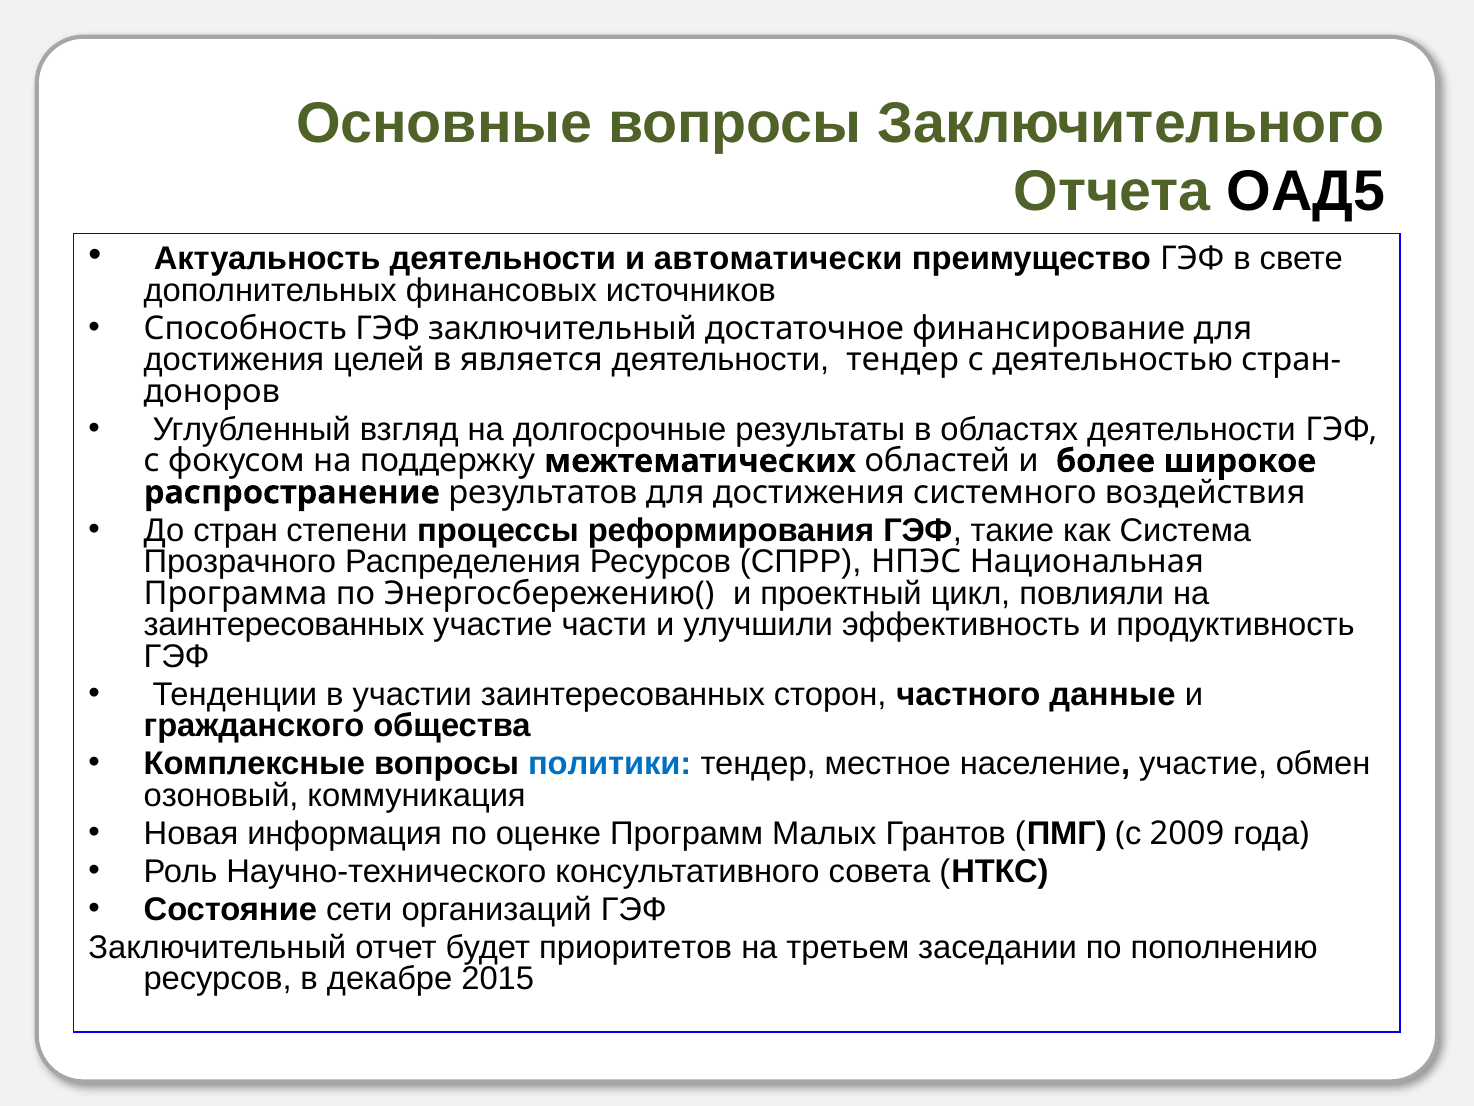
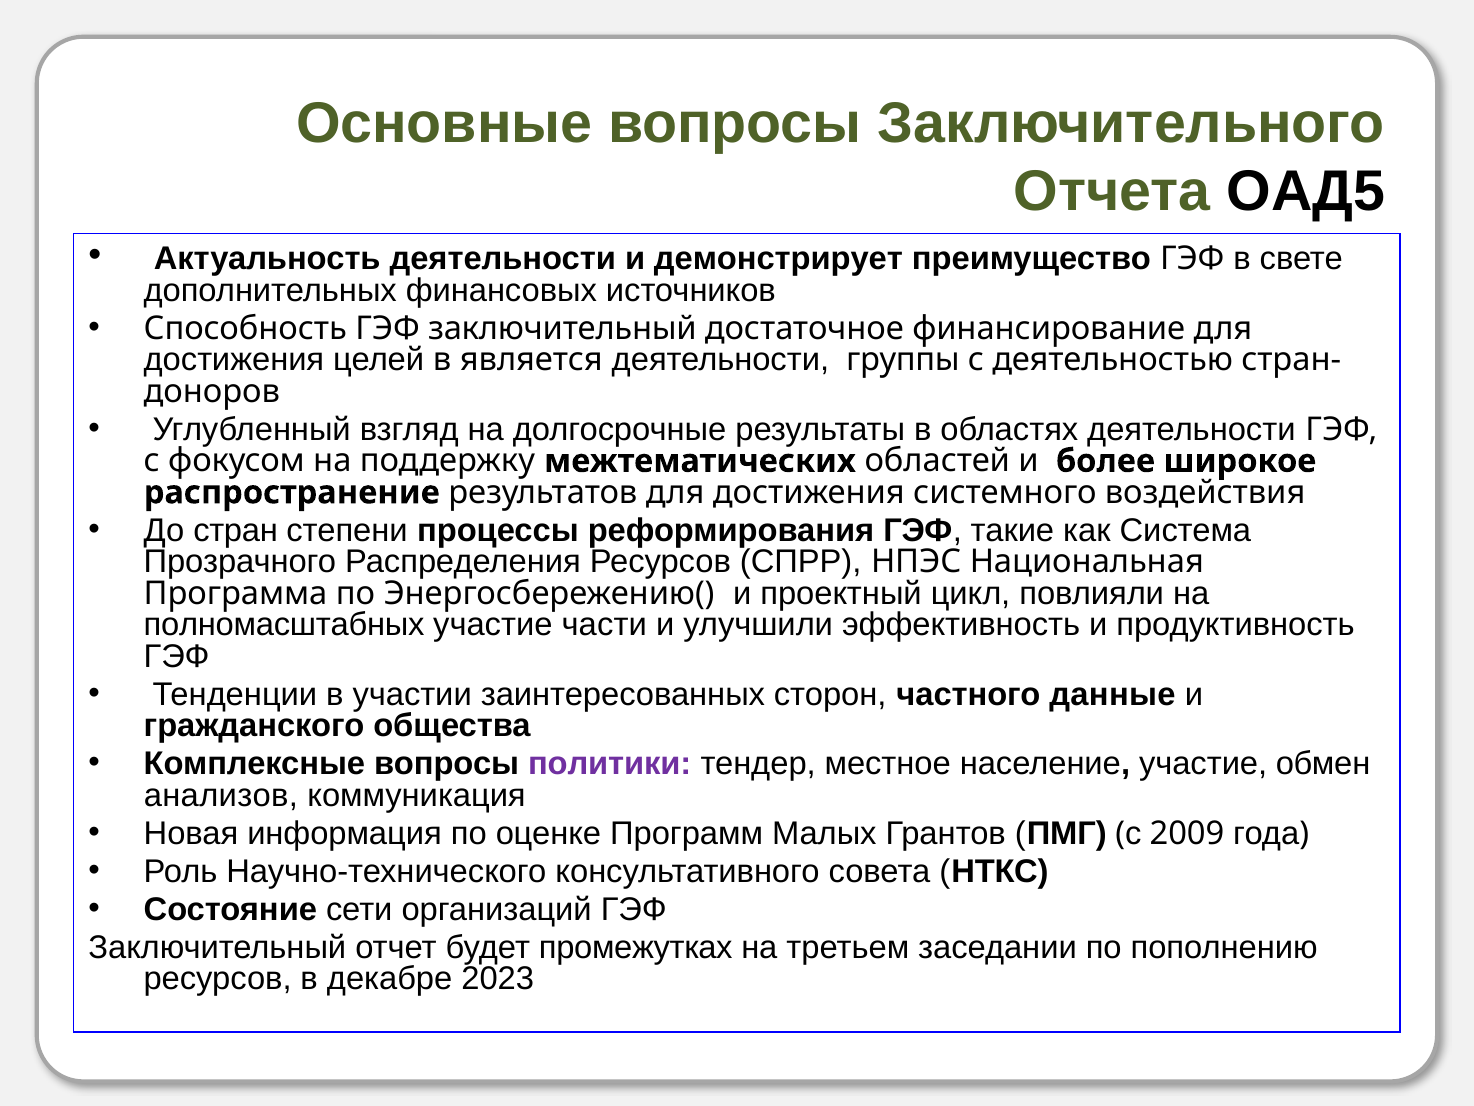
автоматически: автоматически -> демонстрирует (778, 258)
деятельности тендер: тендер -> группы (903, 360)
заинтересованных: заинтересованных -> полномасштабных (284, 625)
политики colour: blue -> purple (610, 764)
озоновый: озоновый -> анализов (221, 795)
приоритетов: приоритетов -> промежутках (636, 947)
2015: 2015 -> 2023 (498, 979)
